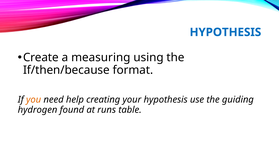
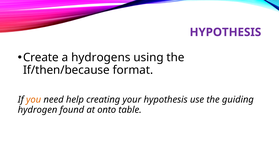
HYPOTHESIS colour: blue -> purple (225, 32)
measuring: measuring -> hydrogens (101, 57)
runs: runs -> onto (107, 110)
